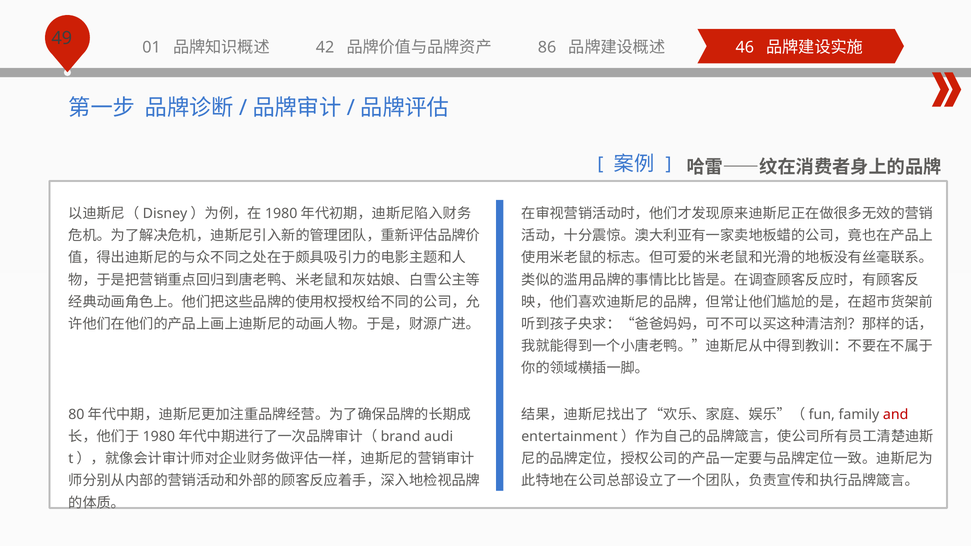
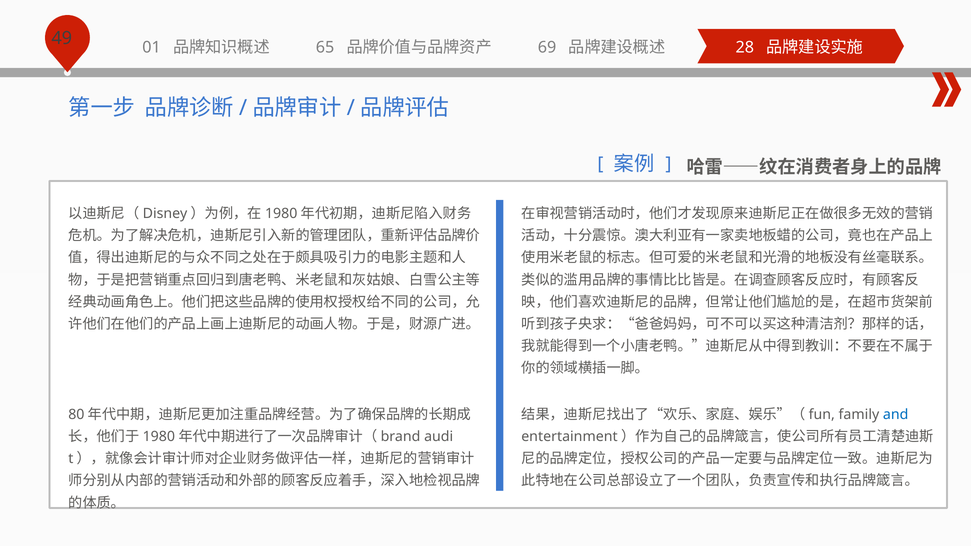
46: 46 -> 28 (745, 47)
42: 42 -> 65 (325, 47)
86: 86 -> 69 (547, 47)
and colour: red -> blue (896, 415)
